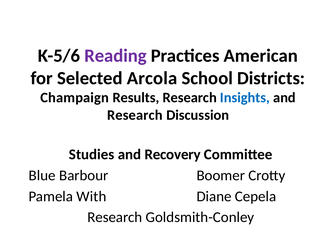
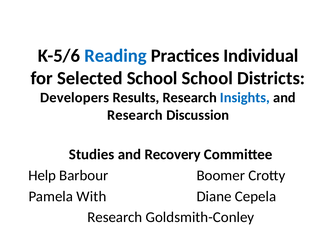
Reading colour: purple -> blue (116, 56)
American: American -> Individual (261, 56)
Selected Arcola: Arcola -> School (152, 78)
Champaign: Champaign -> Developers (75, 98)
Blue: Blue -> Help (42, 175)
